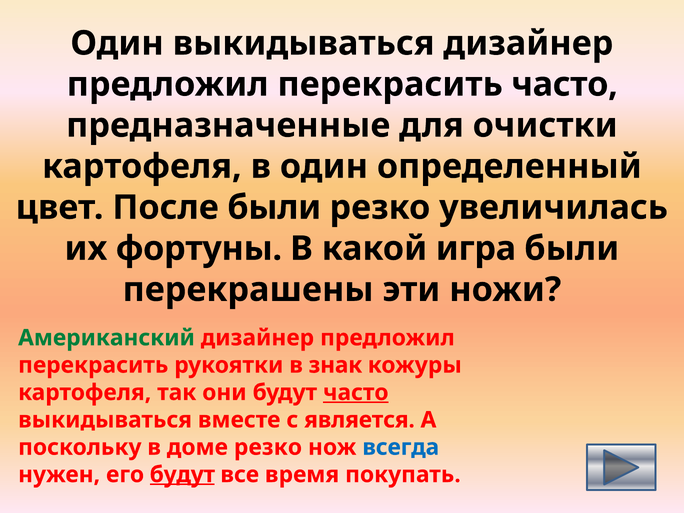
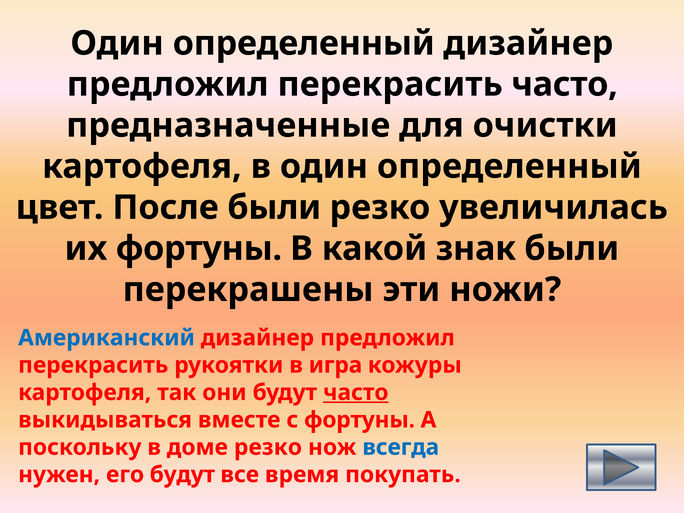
выкидываться: выкидываться -> определенный (304, 43)
игра: игра -> знак (476, 249)
Американский colour: green -> blue (107, 338)
знак: знак -> игра (335, 365)
с является: является -> фортуны (360, 420)
будут underline: present -> none (182, 475)
